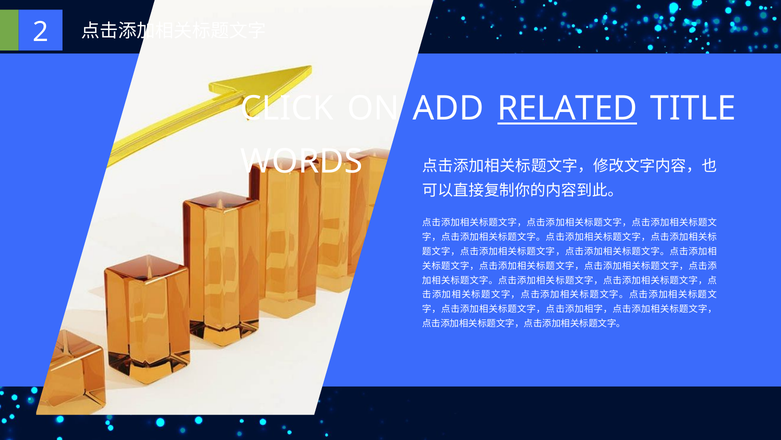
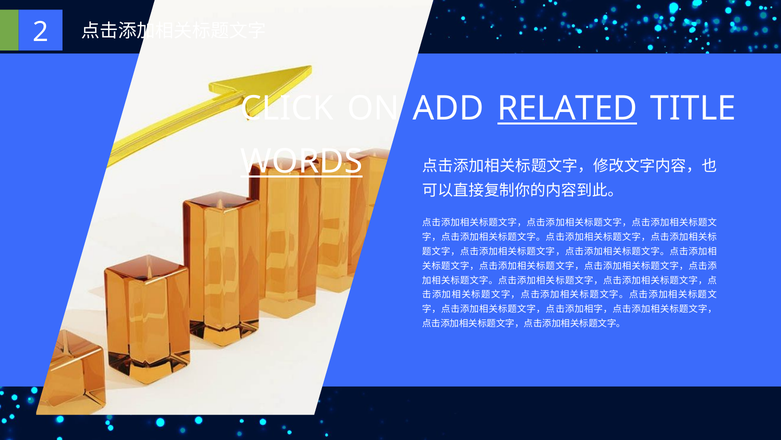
WORDS underline: none -> present (302, 162)
